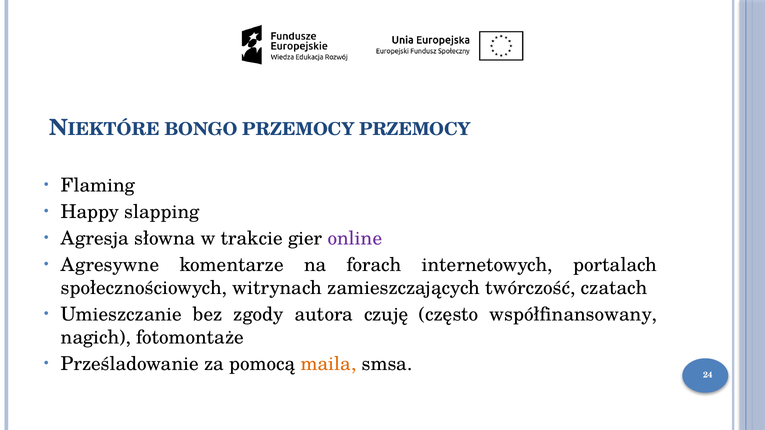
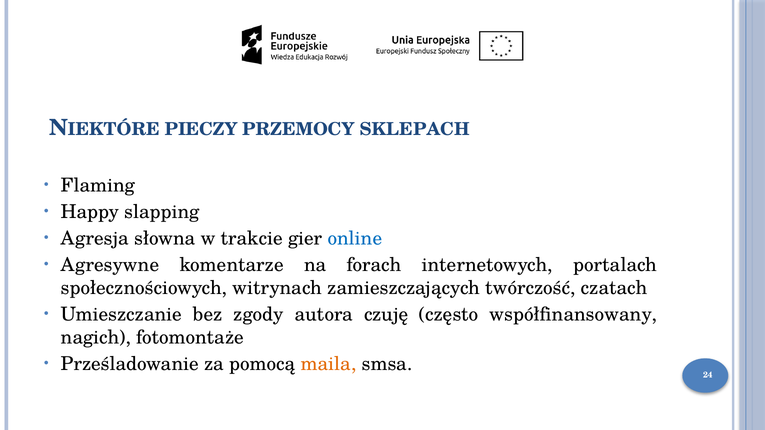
BONGO: BONGO -> PIECZY (201, 130)
PRZEMOCY PRZEMOCY: PRZEMOCY -> SKLEPACH (415, 130)
online colour: purple -> blue (355, 239)
